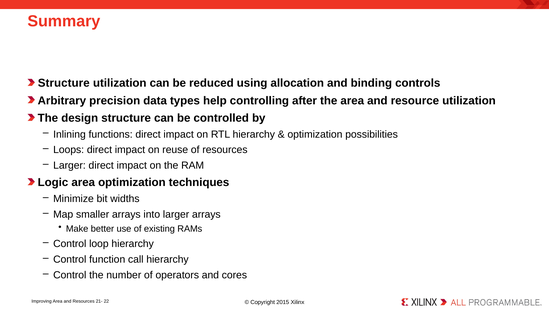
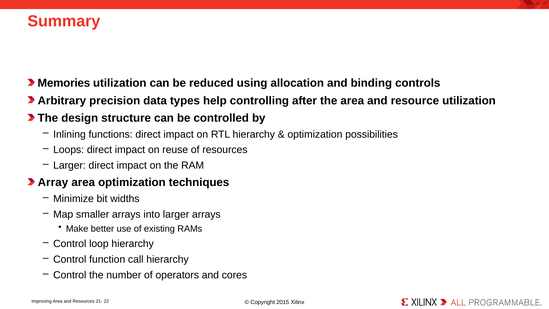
Structure: Structure -> Memories (64, 83)
Logic: Logic -> Array (53, 182)
